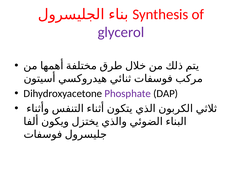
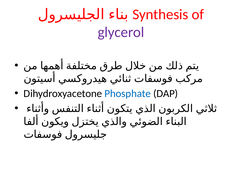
Phosphate colour: purple -> blue (128, 94)
